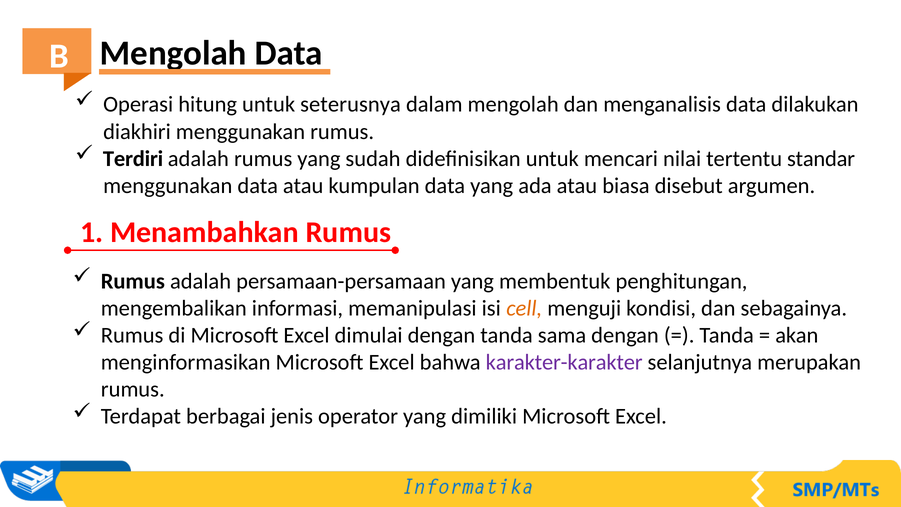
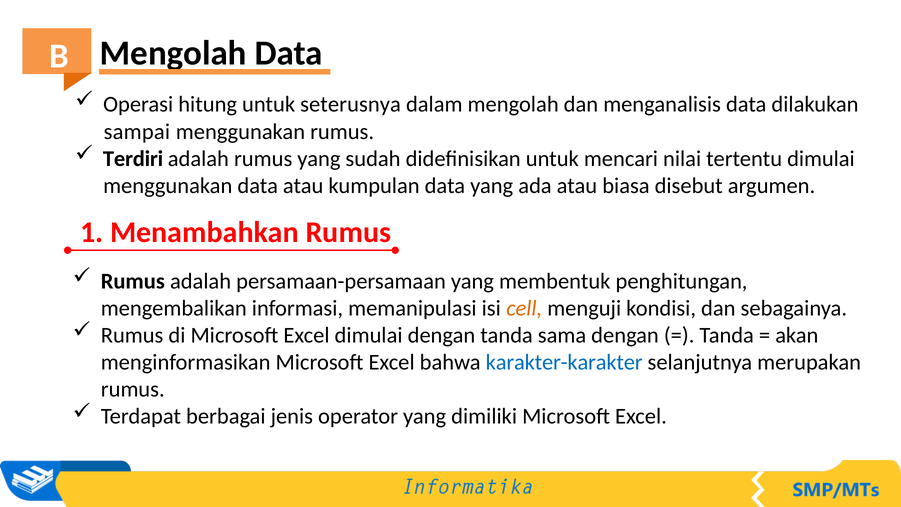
diakhiri: diakhiri -> sampai (137, 132)
tertentu standar: standar -> dimulai (821, 159)
karakter-karakter colour: purple -> blue (564, 362)
